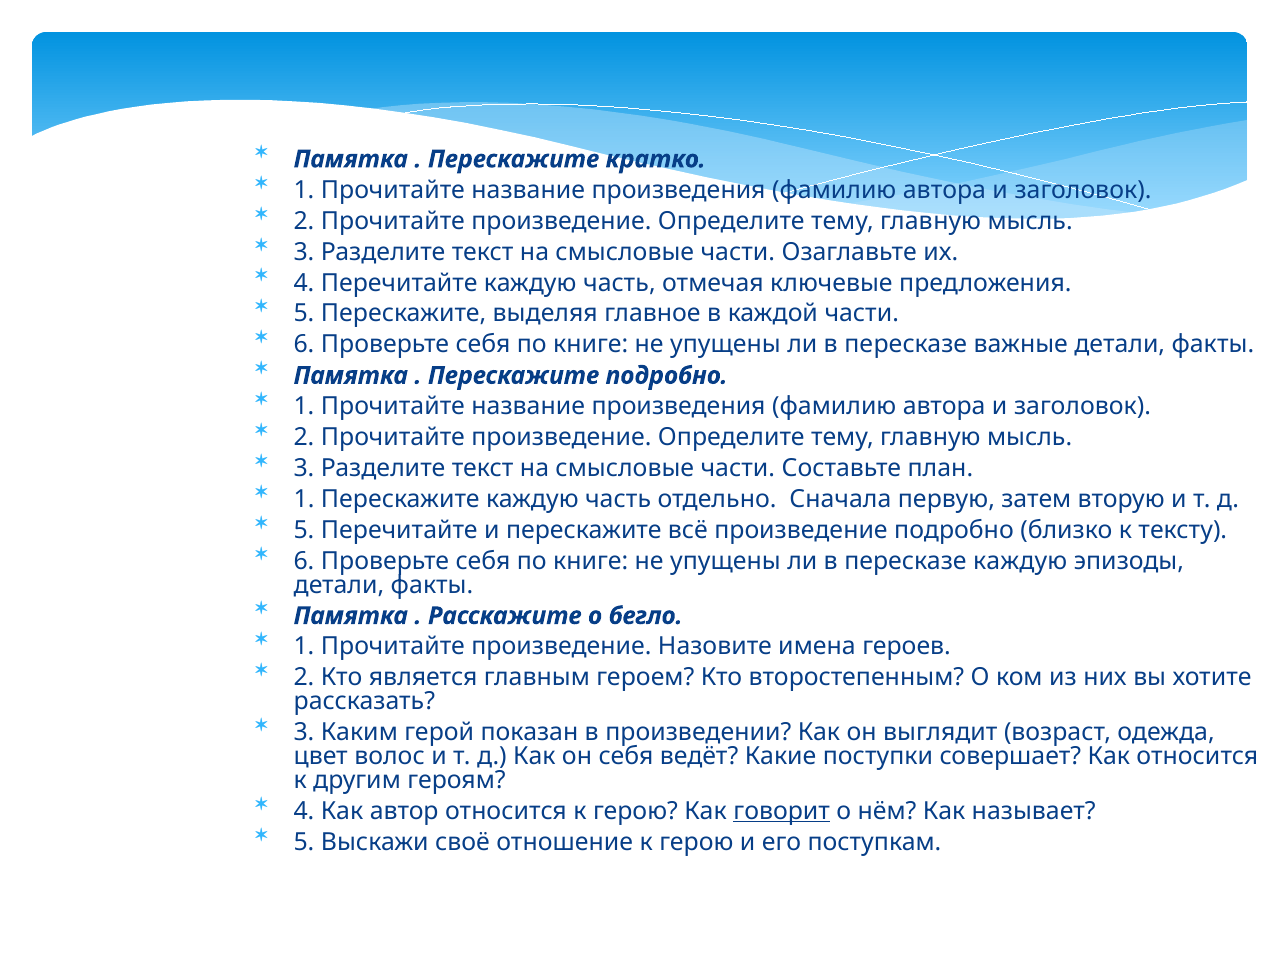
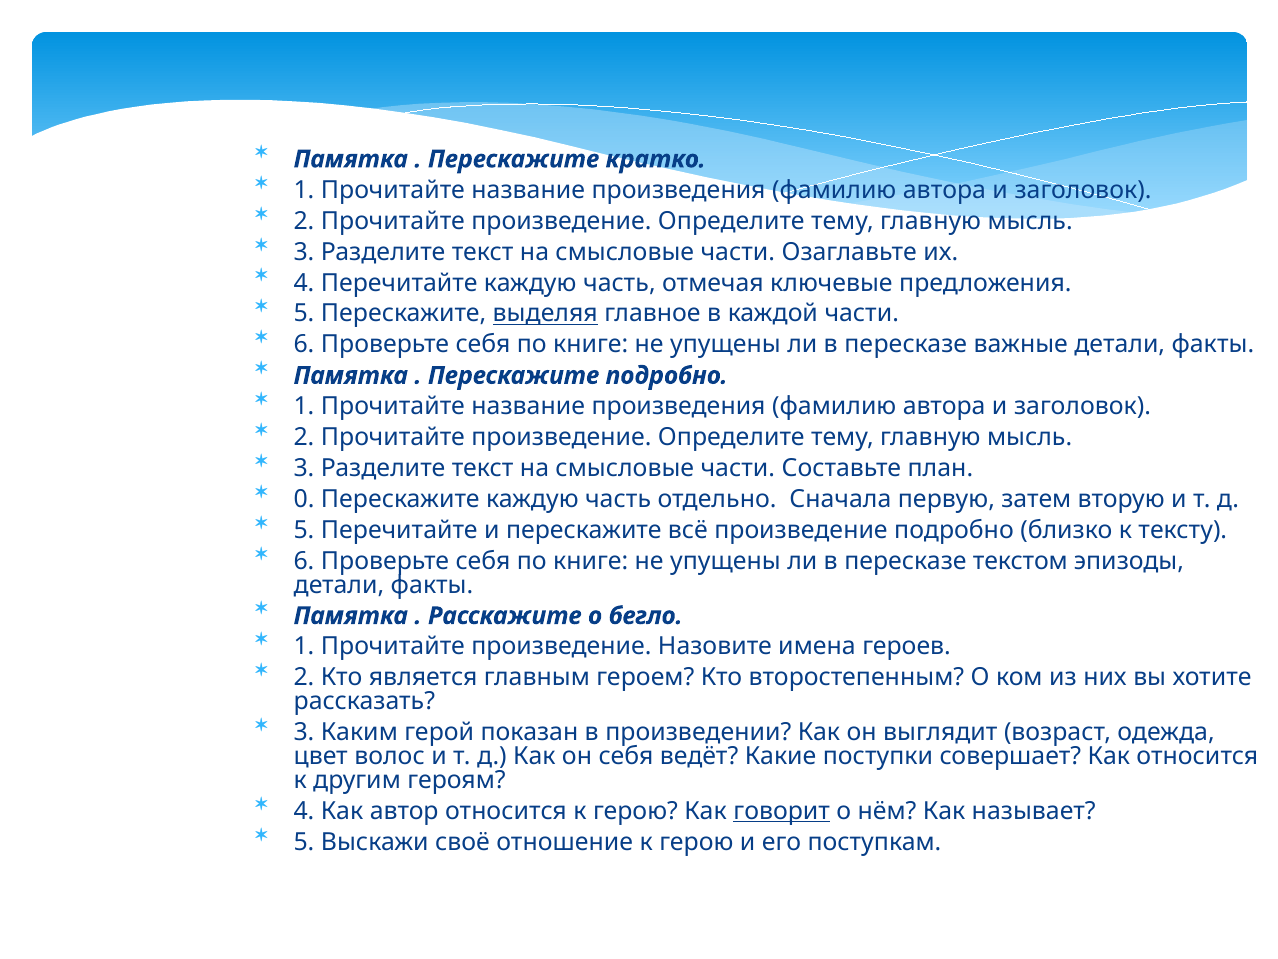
выделяя underline: none -> present (545, 314)
1: 1 -> 0 (304, 499)
пересказе каждую: каждую -> текстом (1020, 561)
